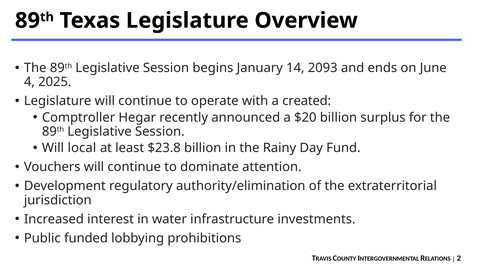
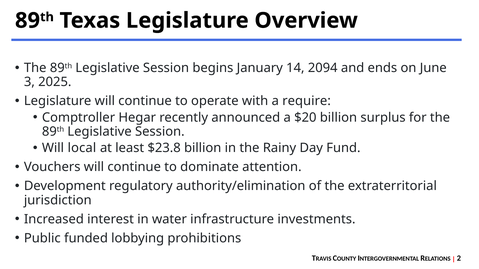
2093: 2093 -> 2094 (323, 68)
4: 4 -> 3 (29, 82)
created: created -> require (307, 101)
